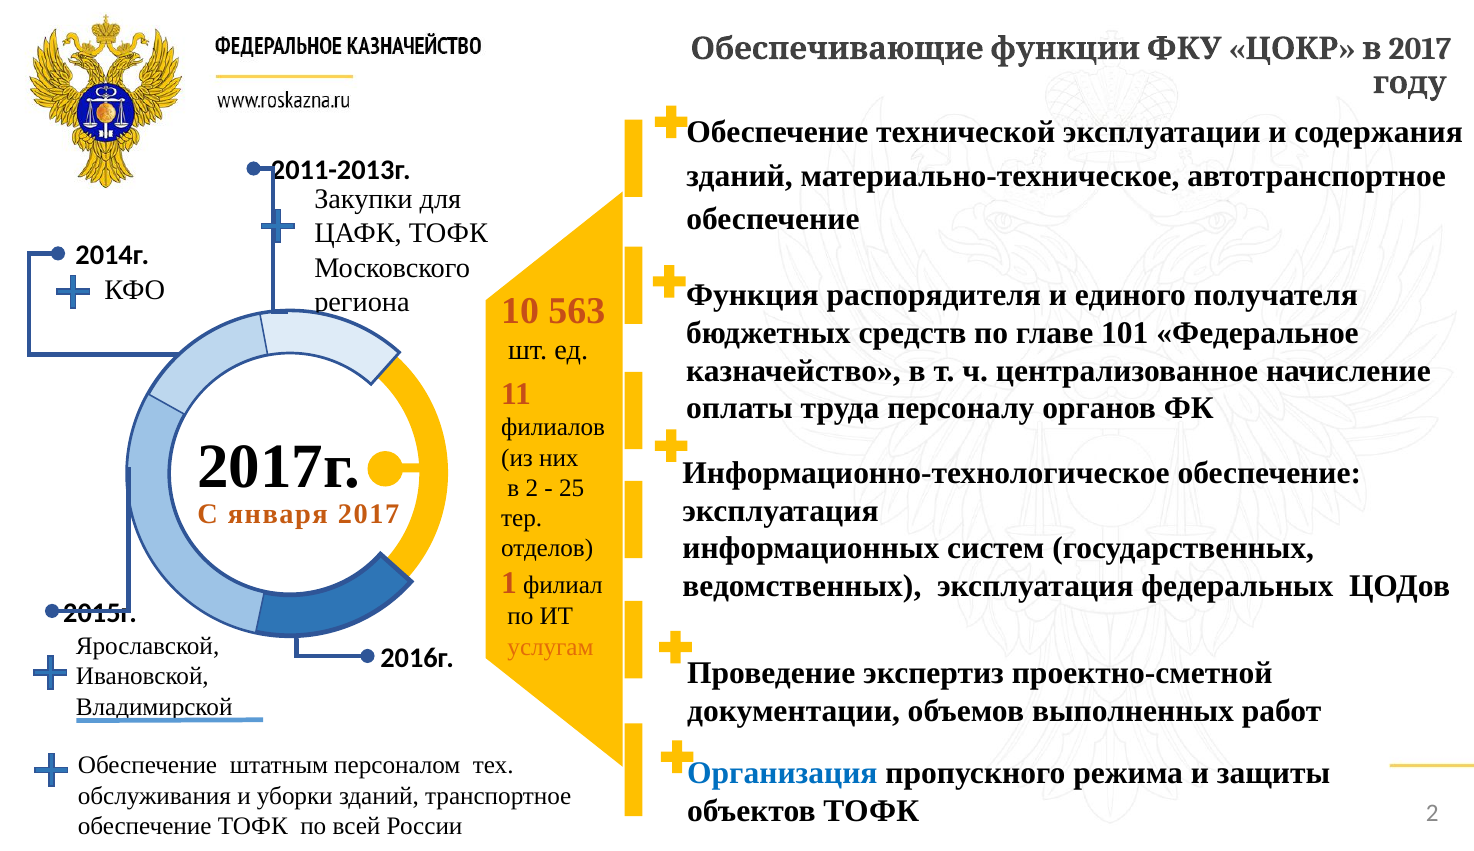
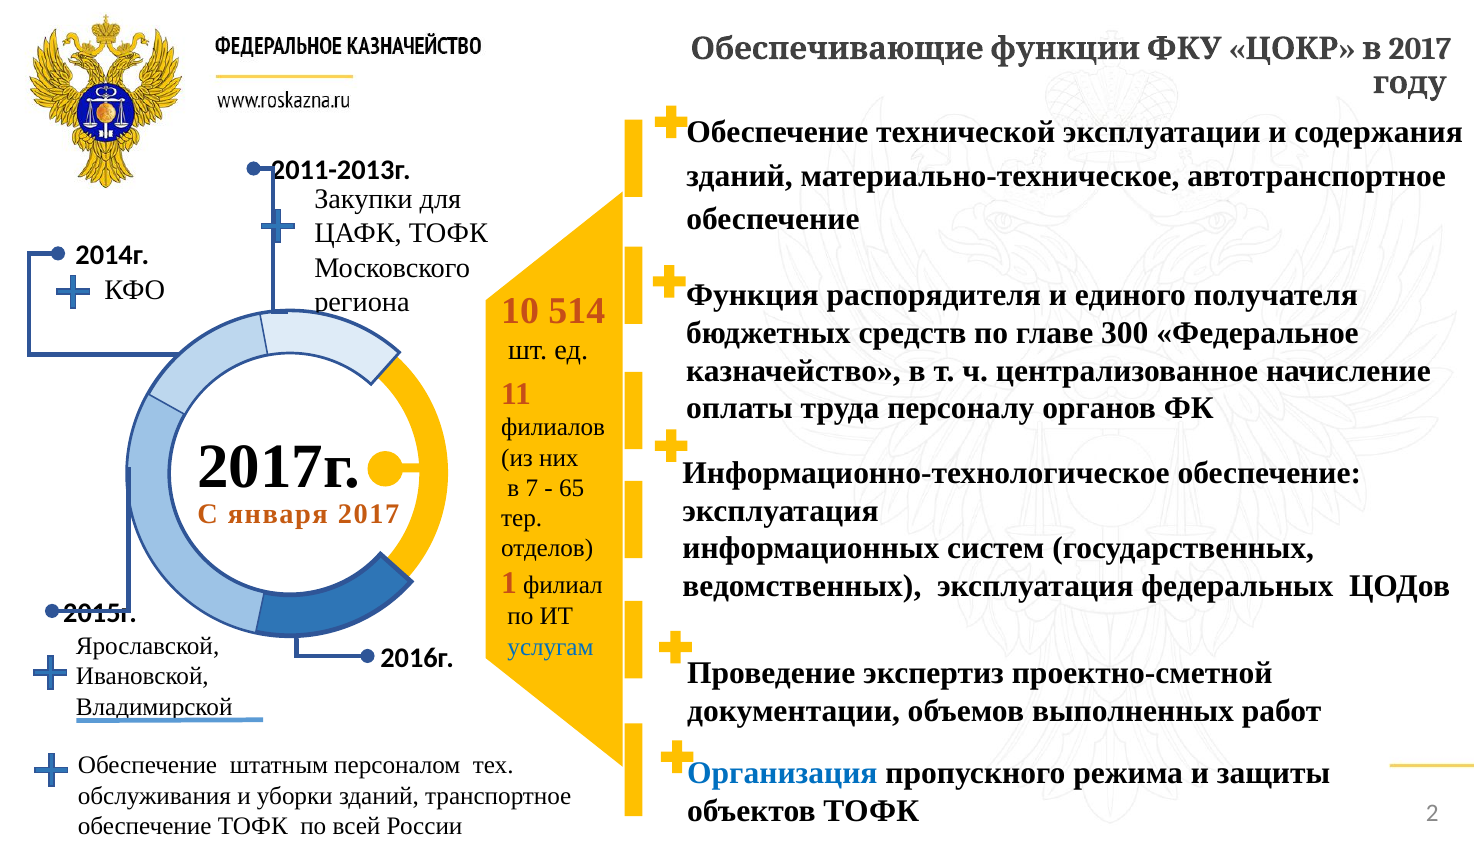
563: 563 -> 514 (577, 311)
101: 101 -> 300 (1125, 333)
в 2: 2 -> 7 (532, 488)
25: 25 -> 65 (572, 488)
услугам colour: orange -> blue (550, 647)
